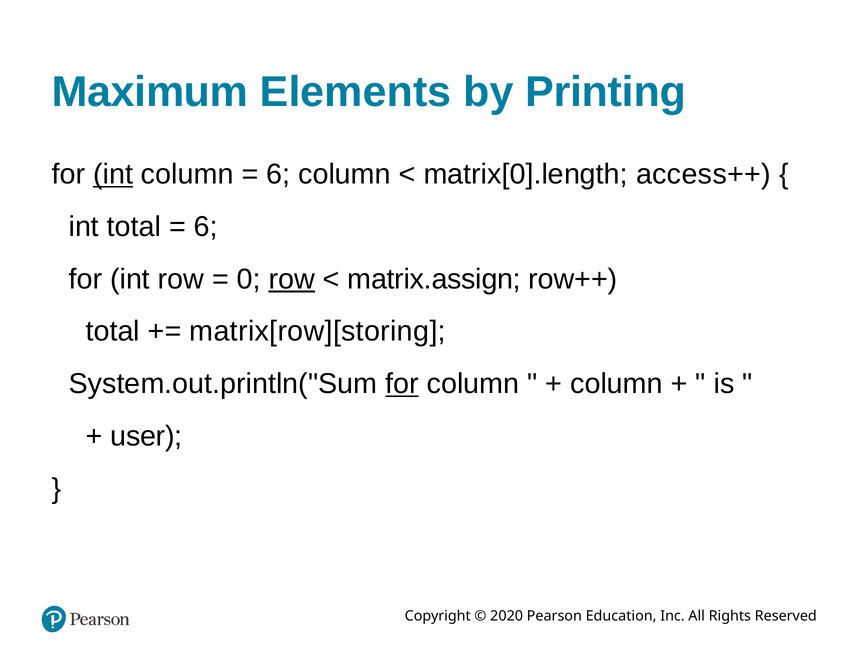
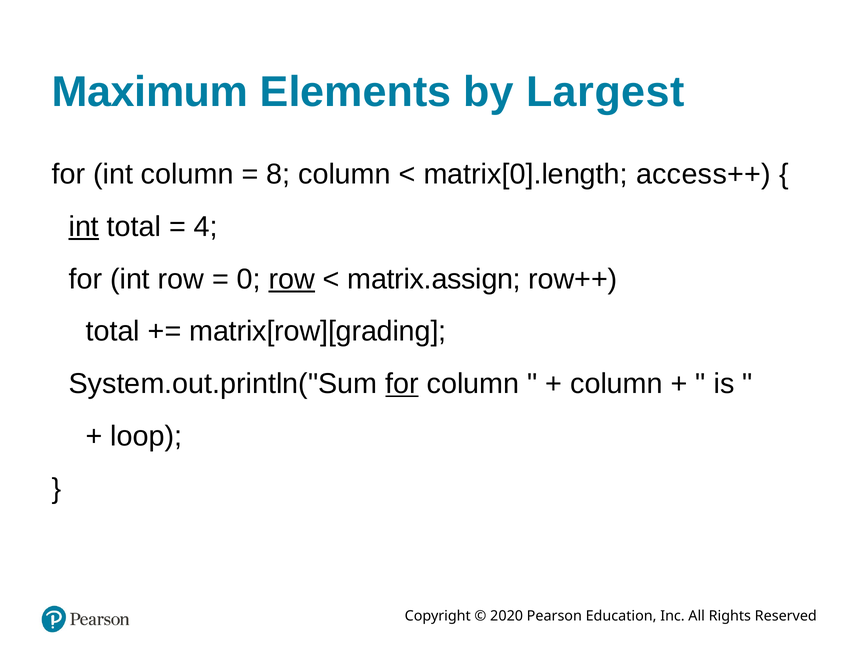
Printing: Printing -> Largest (605, 92)
int underline: present -> none (113, 174)
6: 6 -> 8 (278, 174)
int underline: none -> present (84, 227)
6: 6 -> 4 (206, 227)
matrix[row][storing: matrix[row][storing -> matrix[row][grading (318, 332)
user: user -> loop (146, 437)
